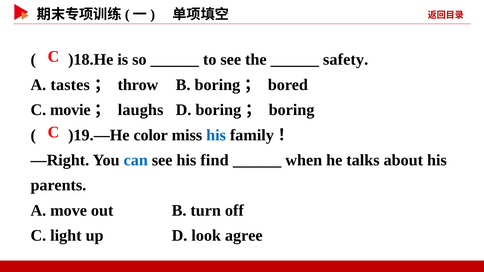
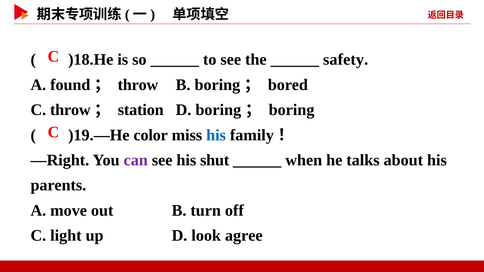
tastes: tastes -> found (70, 85)
C movie: movie -> throw (70, 110)
laughs: laughs -> station (141, 110)
can colour: blue -> purple (136, 160)
find: find -> shut (215, 160)
